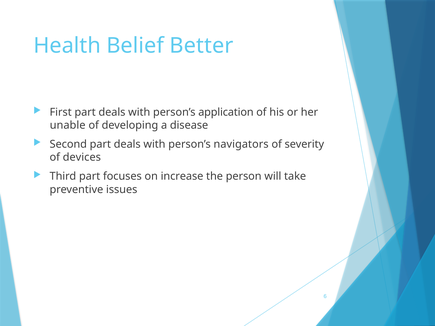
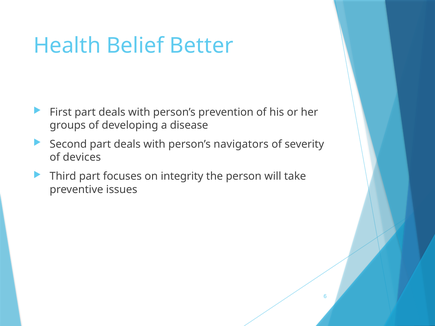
application: application -> prevention (226, 112)
unable: unable -> groups (68, 125)
increase: increase -> integrity (182, 177)
